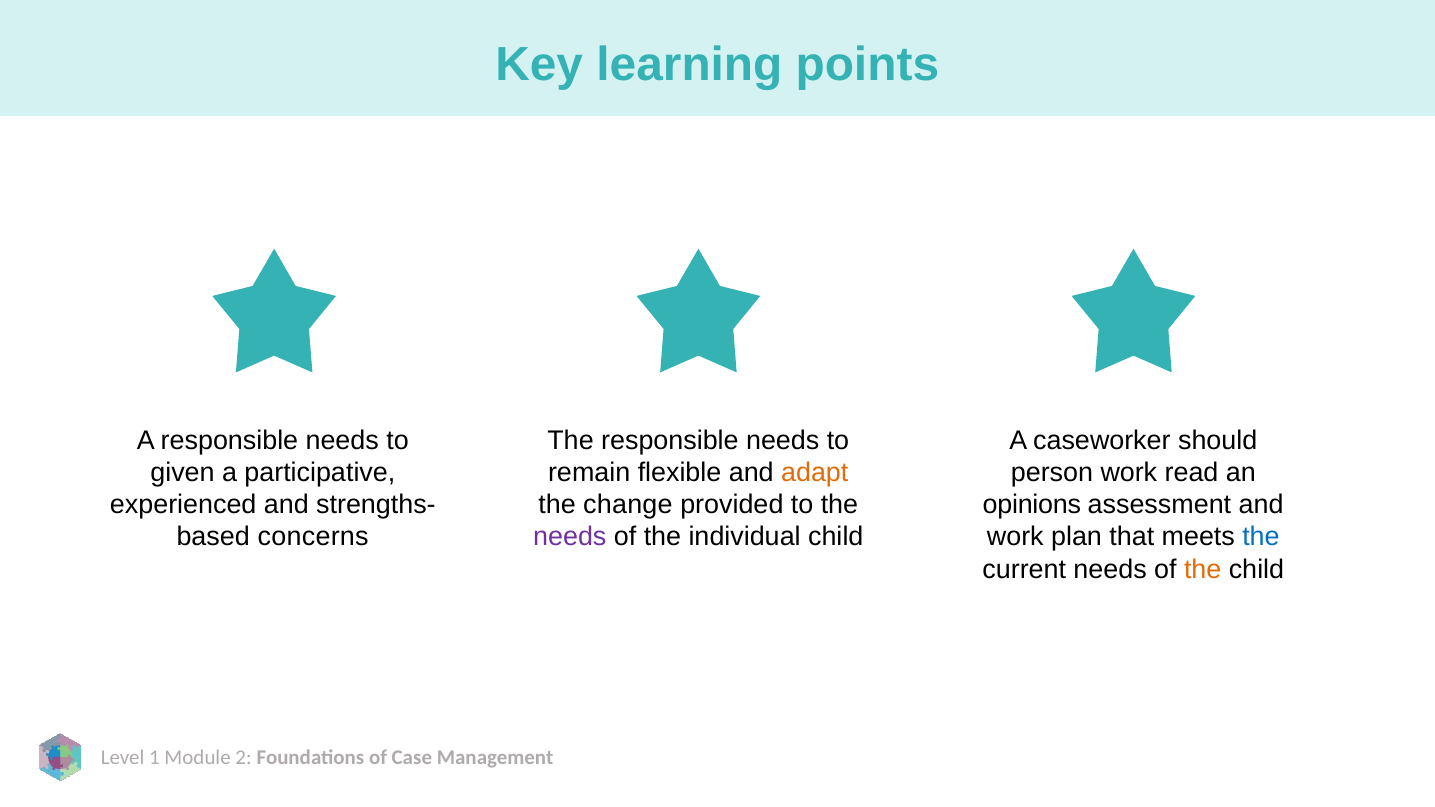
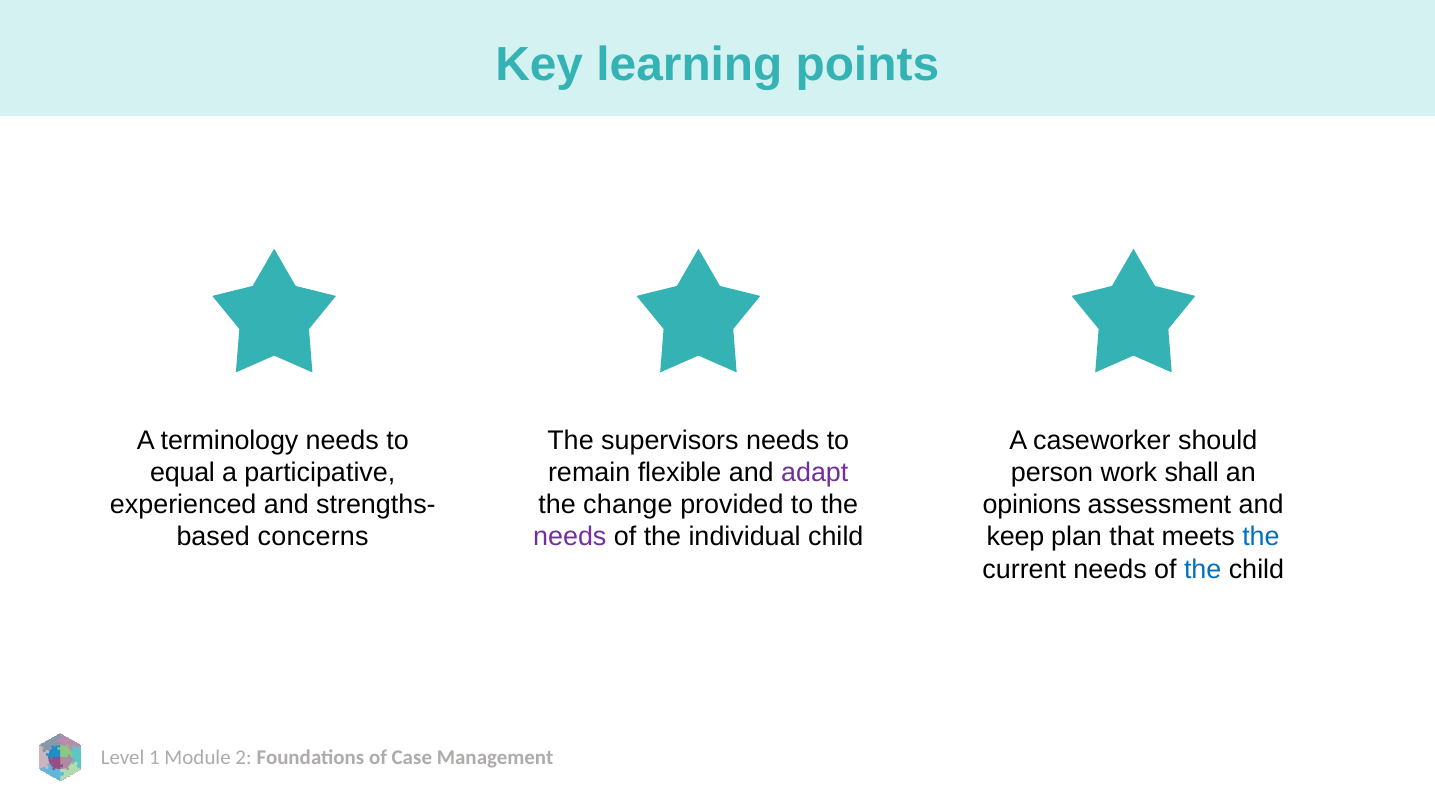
A responsible: responsible -> terminology (230, 440)
The responsible: responsible -> supervisors (670, 440)
given: given -> equal (183, 473)
adapt colour: orange -> purple (815, 473)
read: read -> shall (1192, 473)
work: work -> keep (1015, 537)
the colour: orange -> blue (1203, 569)
